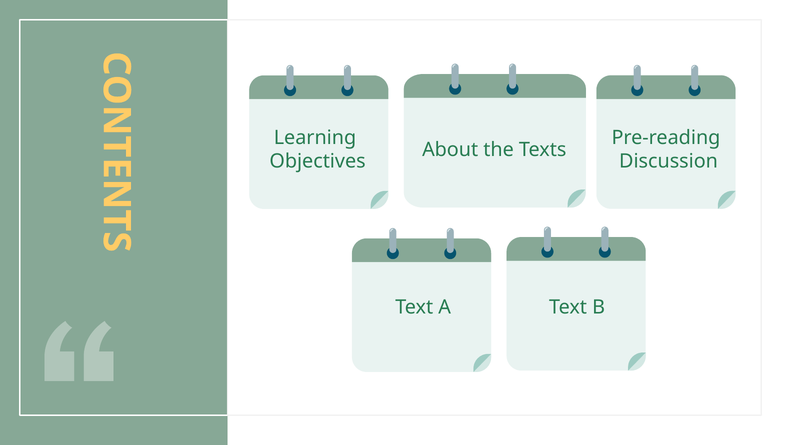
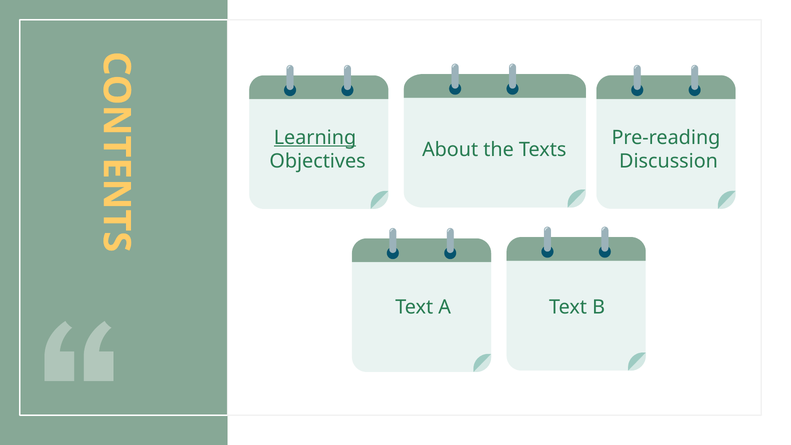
Learning underline: none -> present (315, 137)
